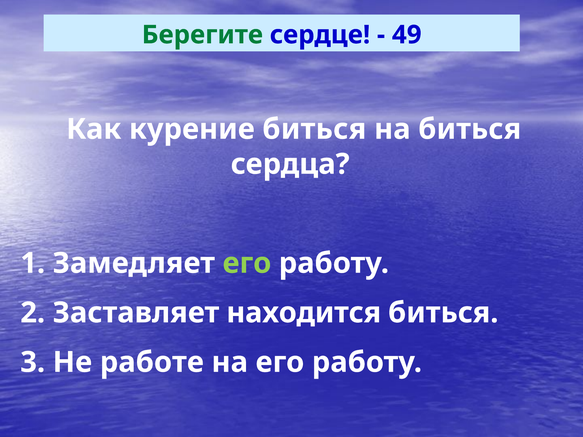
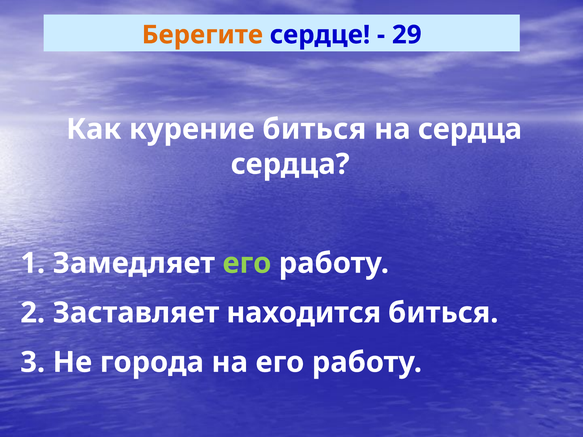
Берегите colour: green -> orange (202, 35)
49: 49 -> 29 (407, 35)
на биться: биться -> сердца (470, 129)
работе: работе -> города (152, 362)
